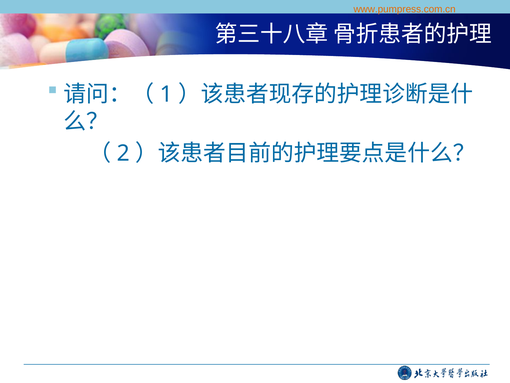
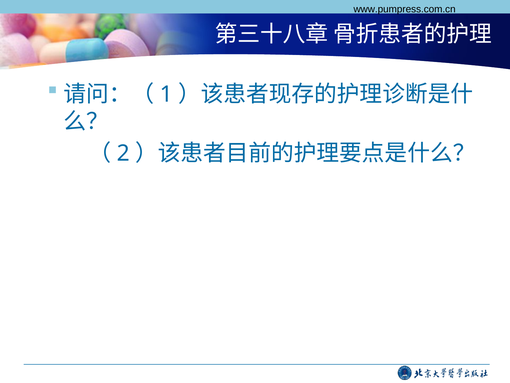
www.pumpress.com.cn colour: orange -> black (405, 9)
